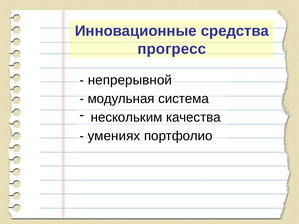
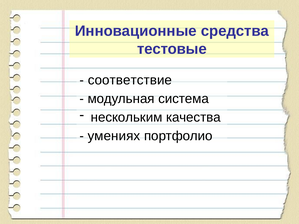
прогресс: прогресс -> тестовые (172, 49)
непрерывной: непрерывной -> соответствие (130, 80)
